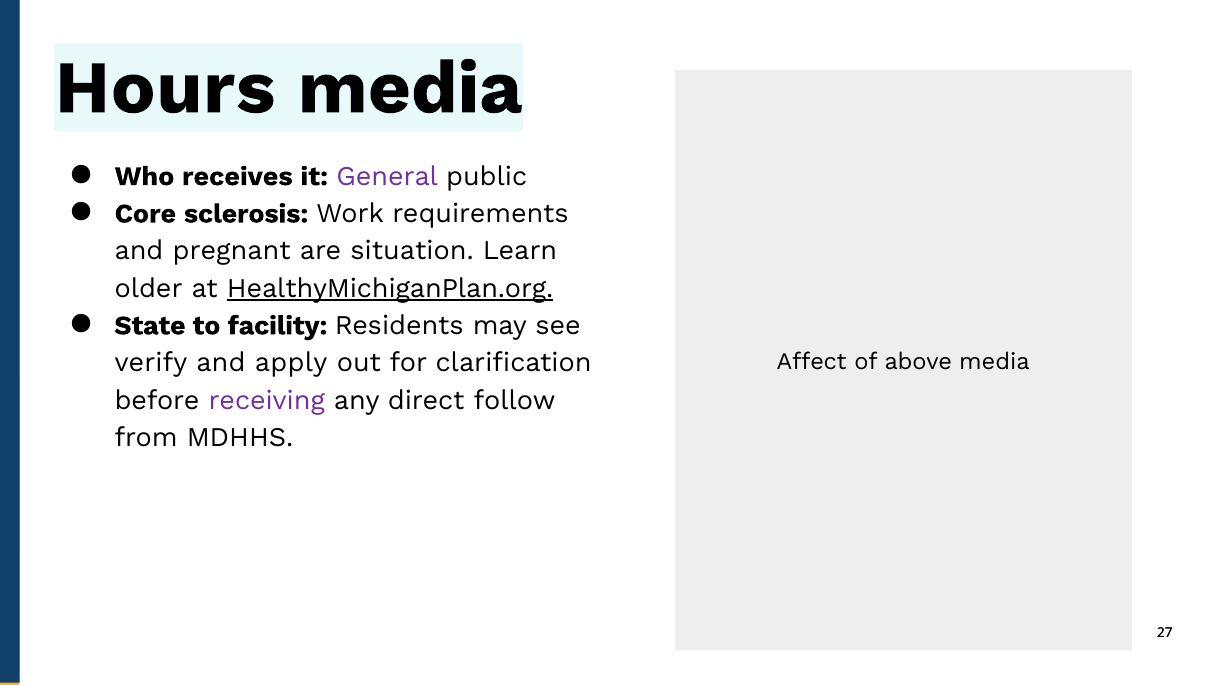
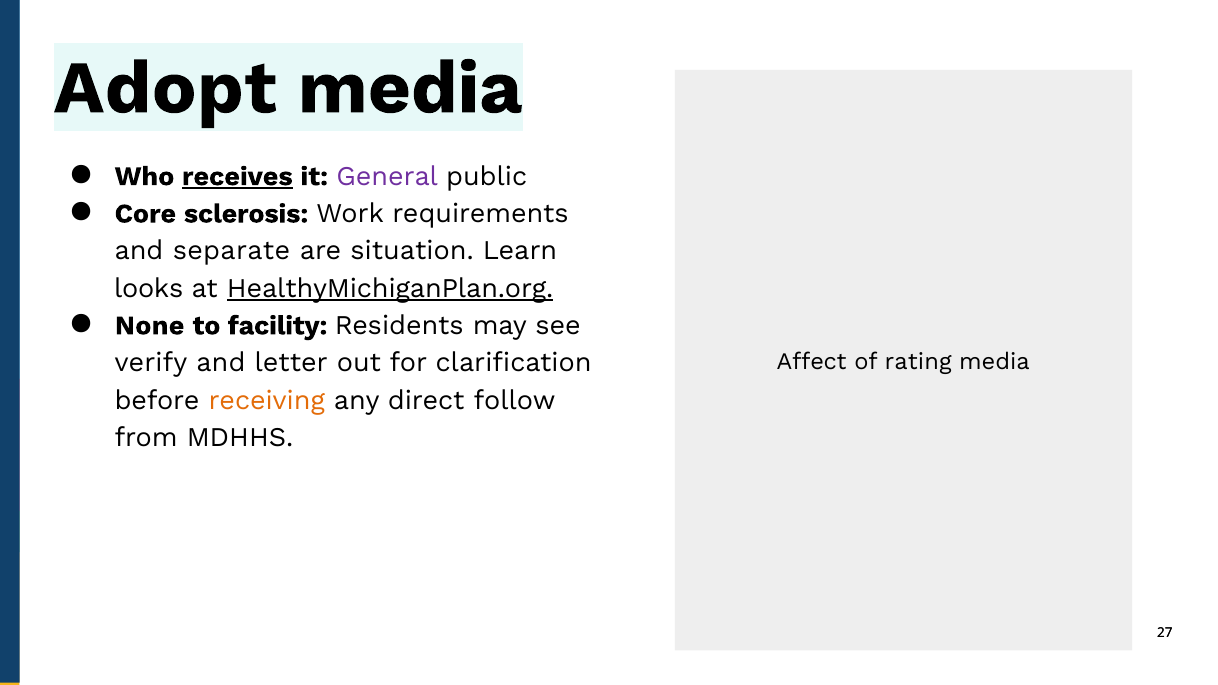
Hours: Hours -> Adopt (165, 88)
receives underline: none -> present (237, 176)
pregnant: pregnant -> separate (231, 251)
older: older -> looks (149, 288)
State: State -> None (150, 326)
apply: apply -> letter (291, 363)
above: above -> rating (918, 362)
receiving colour: purple -> orange (267, 400)
